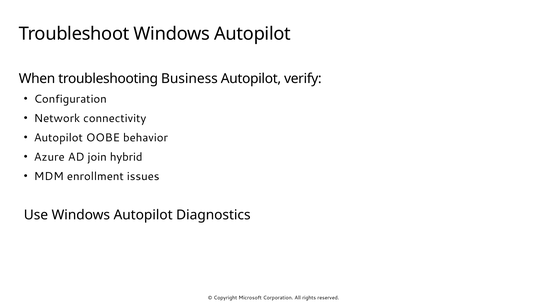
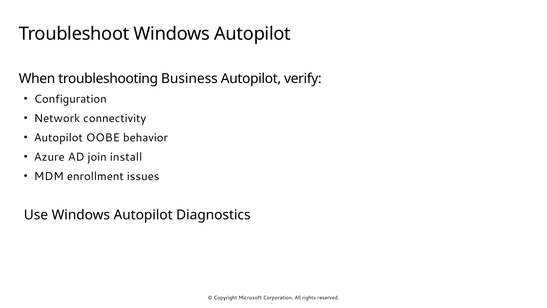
hybrid: hybrid -> install (126, 157)
